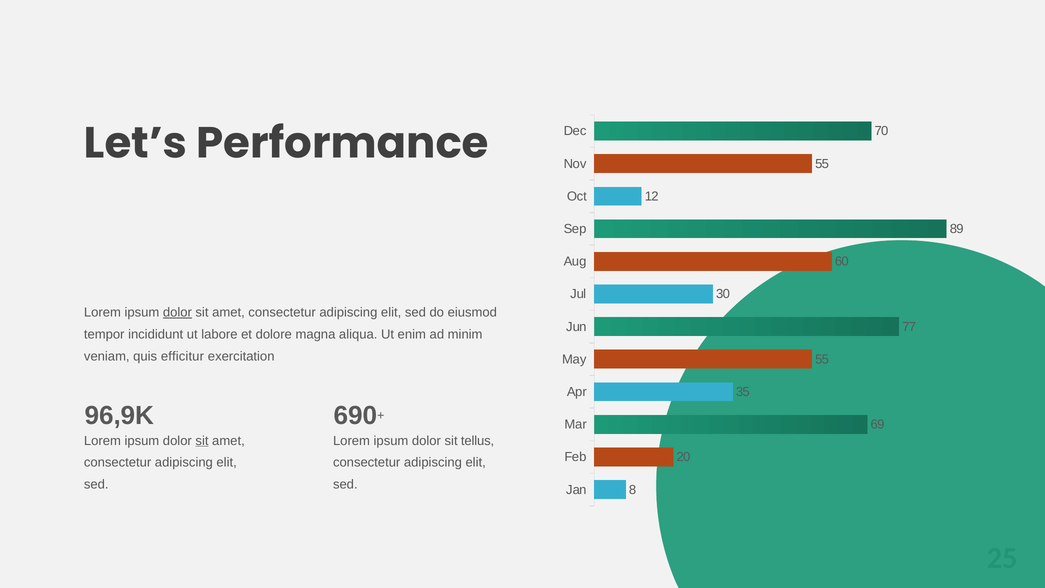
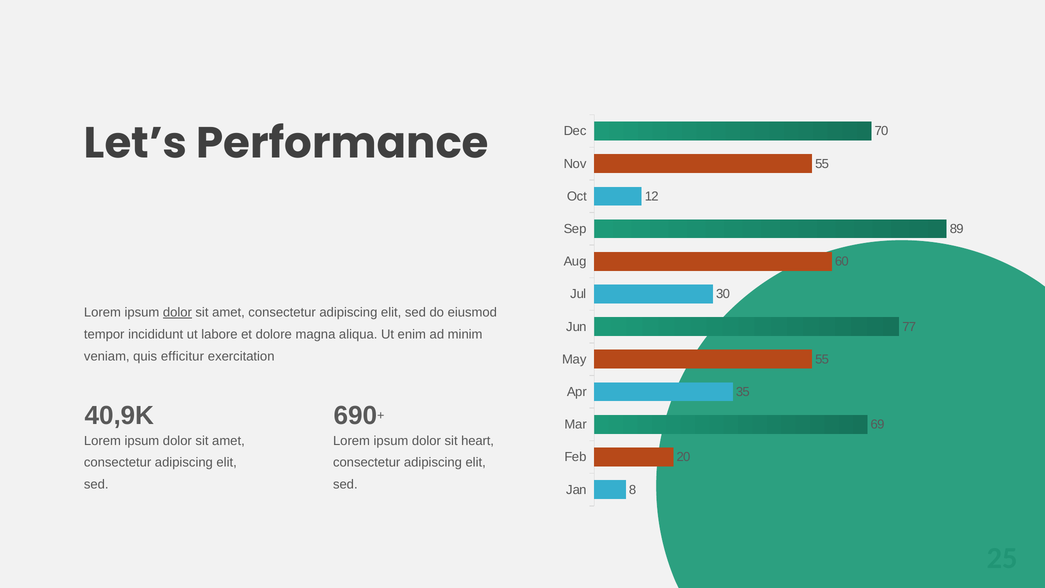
96,9K: 96,9K -> 40,9K (119, 415)
sit underline: present -> none (202, 441)
tellus: tellus -> heart (478, 441)
